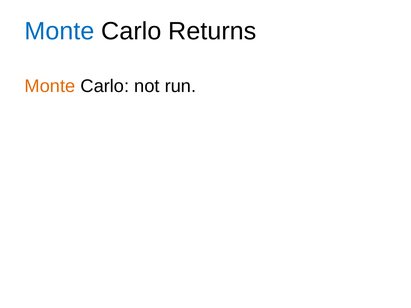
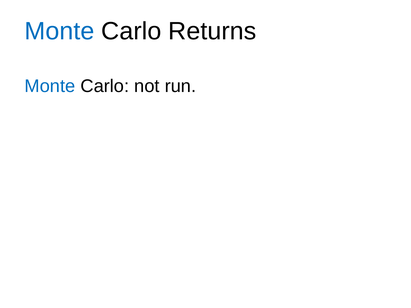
Monte colour: orange -> blue (50, 86)
